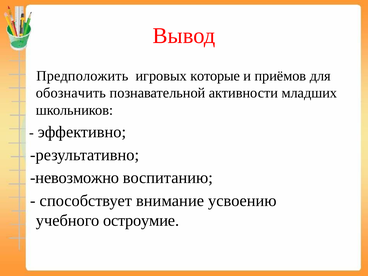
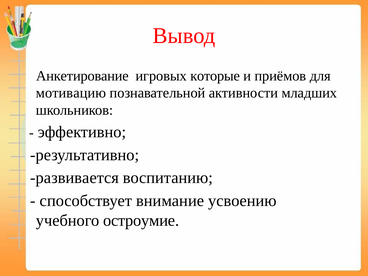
Предположить: Предположить -> Анкетирование (83, 76)
обозначить: обозначить -> мотивацию (71, 93)
невозможно: невозможно -> развивается (75, 178)
